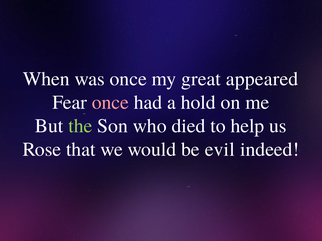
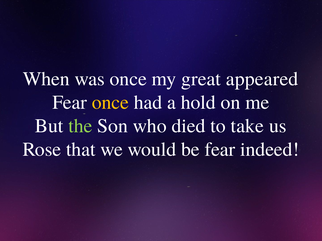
once colour: pink -> yellow (110, 103)
help: help -> take (247, 126)
be evil: evil -> fear (220, 150)
